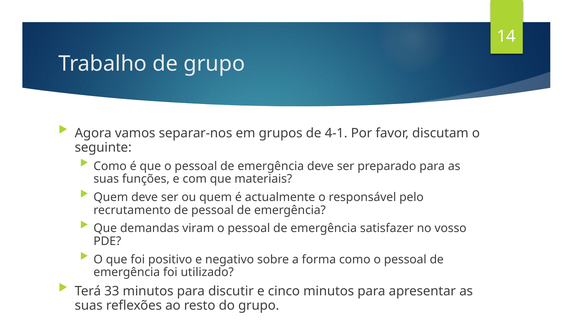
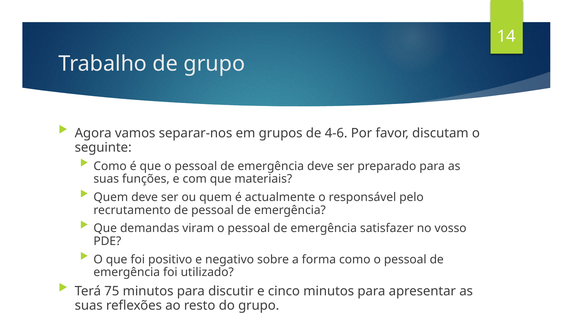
4-1: 4-1 -> 4-6 (336, 133)
33: 33 -> 75 (112, 292)
